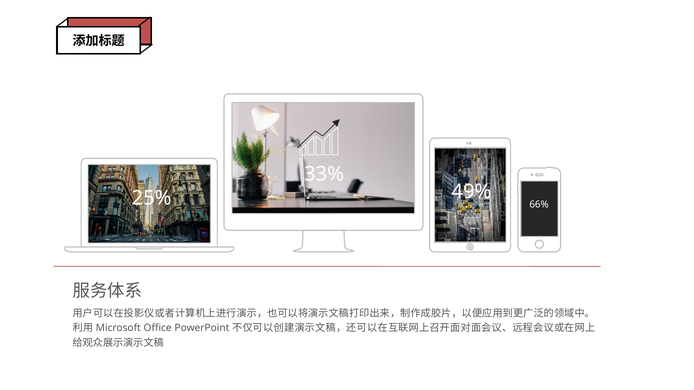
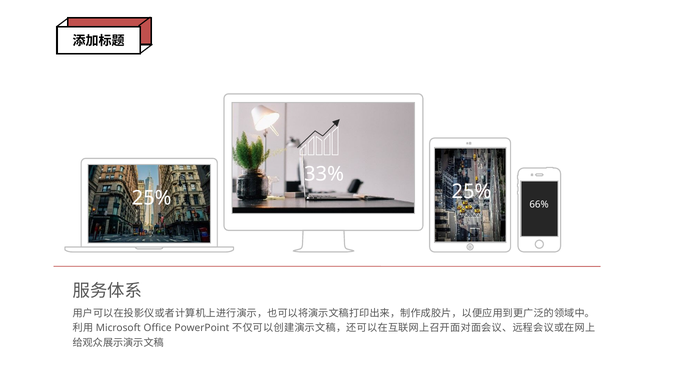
25% 49%: 49% -> 25% (471, 192)
